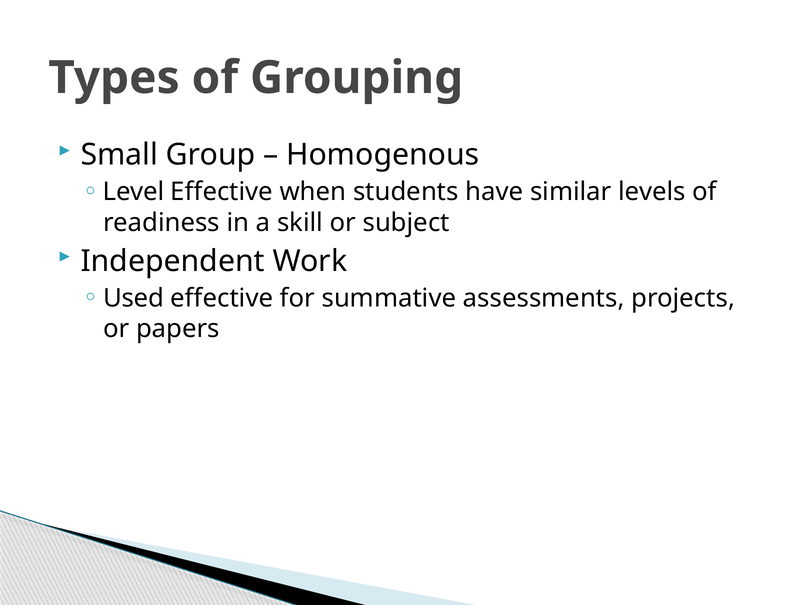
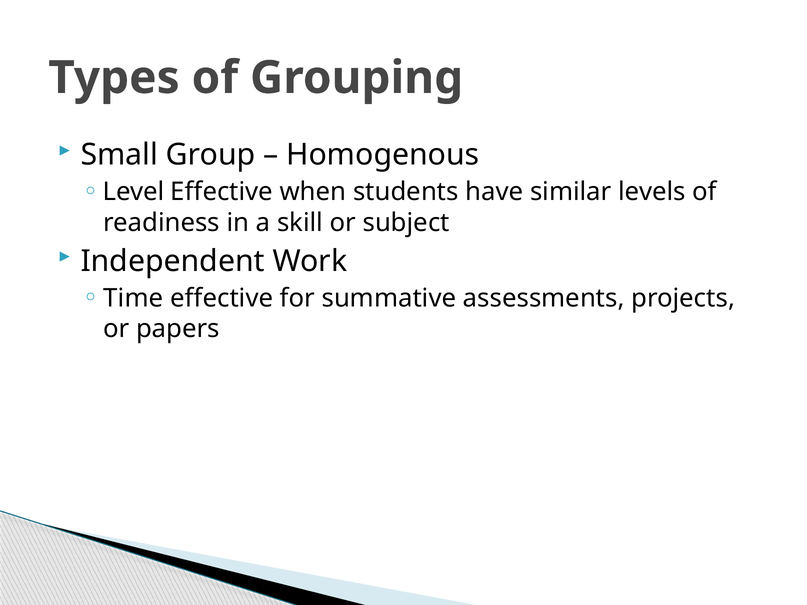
Used: Used -> Time (133, 298)
